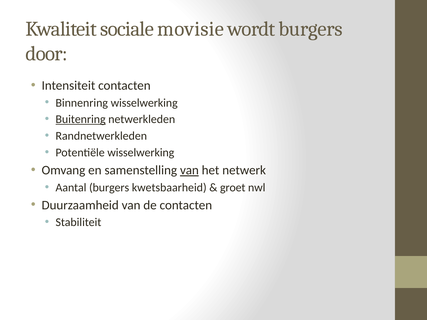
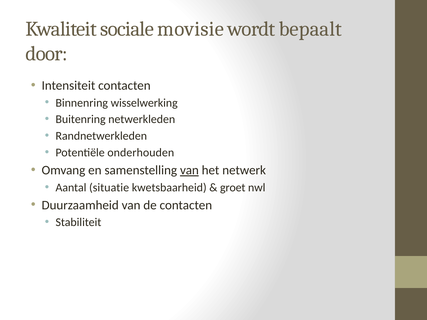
wordt burgers: burgers -> bepaalt (310, 29)
Buitenring underline: present -> none (81, 119)
Potentiële wisselwerking: wisselwerking -> onderhouden (141, 153)
Aantal burgers: burgers -> situatie (109, 188)
